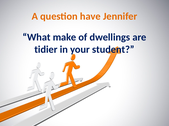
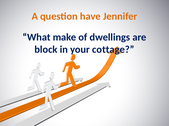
tidier: tidier -> block (46, 50)
student: student -> cottage (113, 50)
